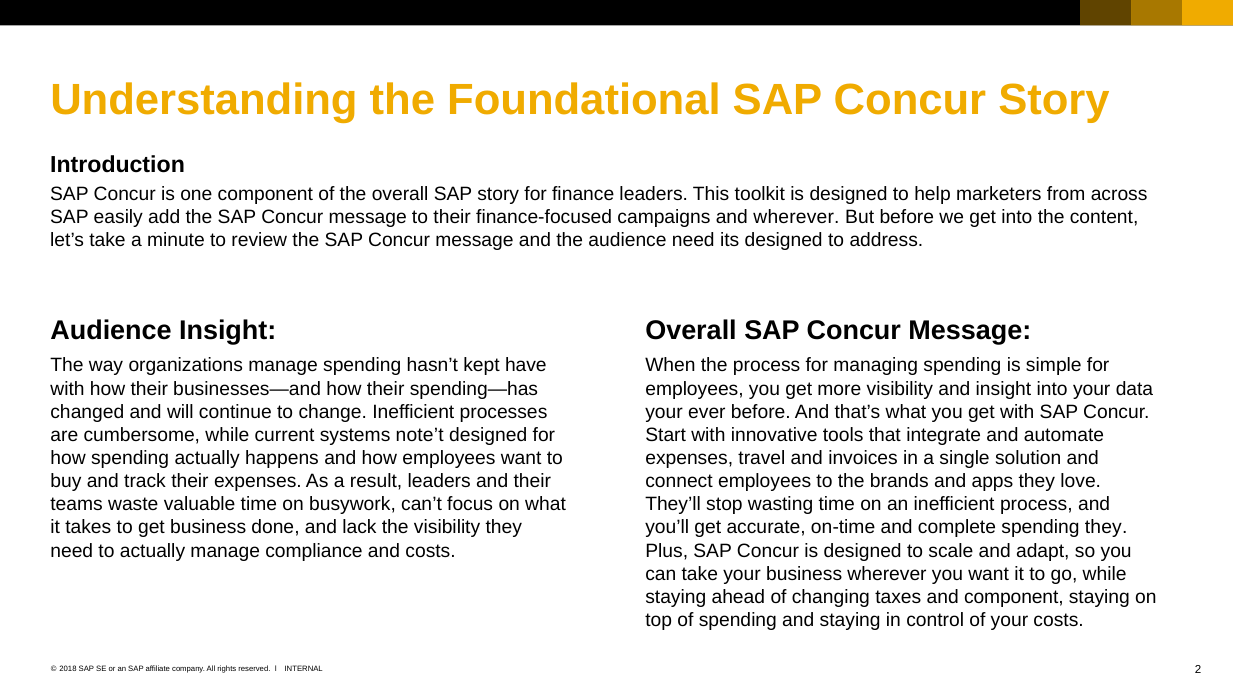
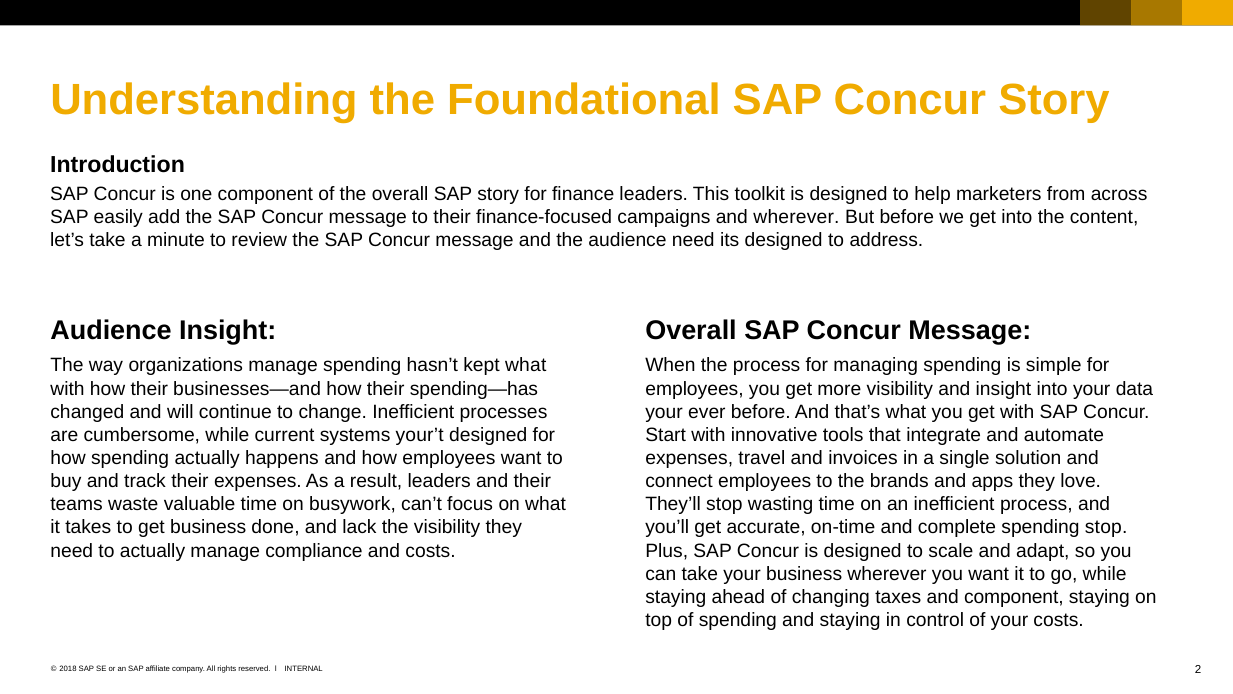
kept have: have -> what (526, 365)
note’t: note’t -> your’t (420, 435)
spending they: they -> stop (1106, 527)
